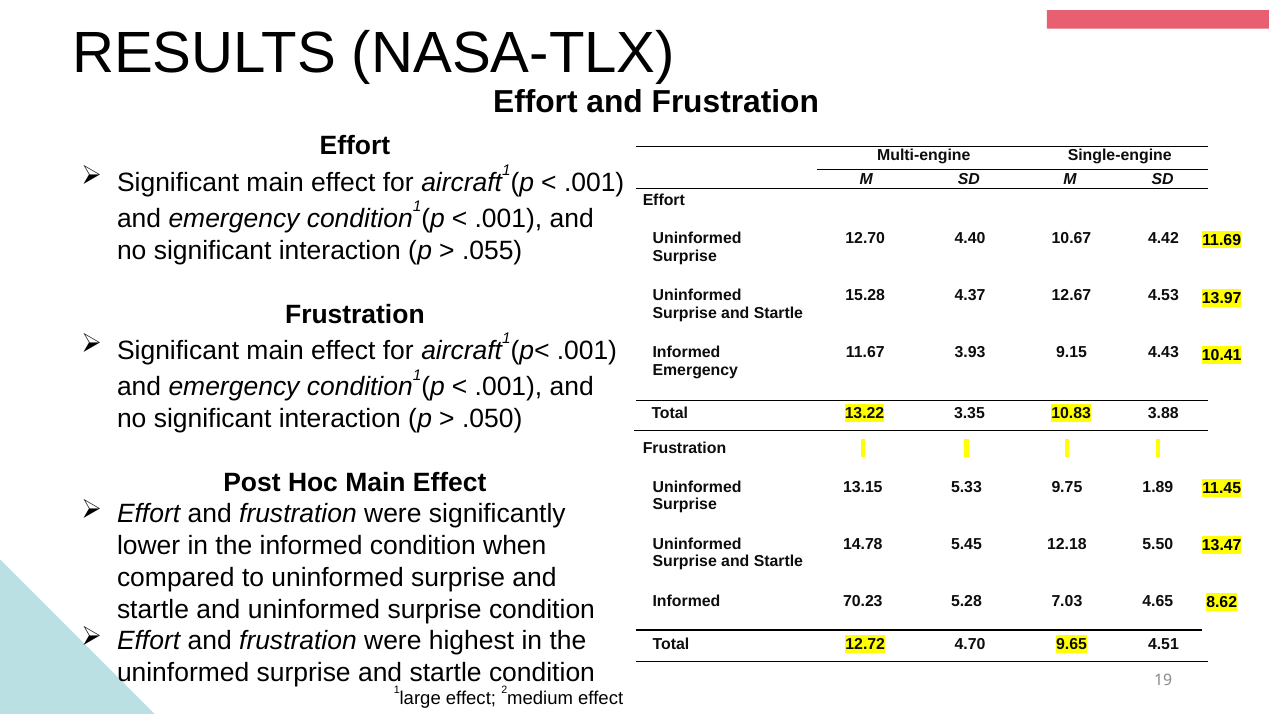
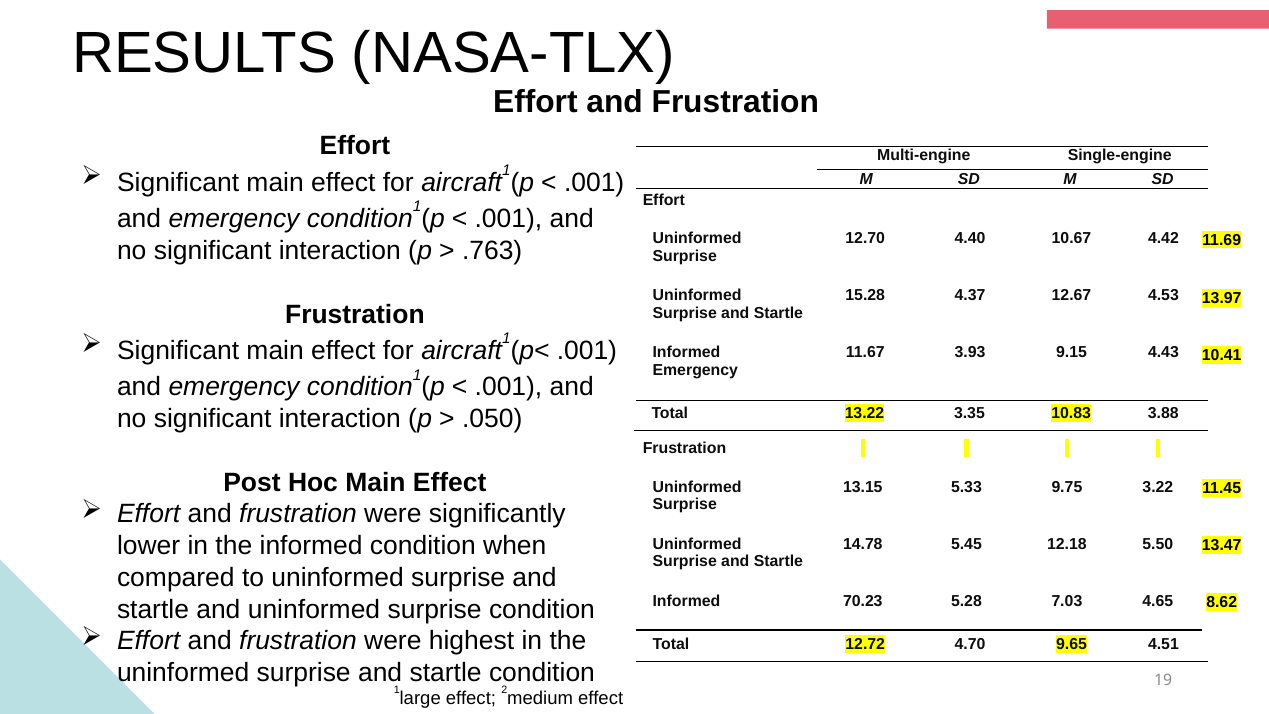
.055: .055 -> .763 (492, 251)
1.89: 1.89 -> 3.22 (1158, 487)
